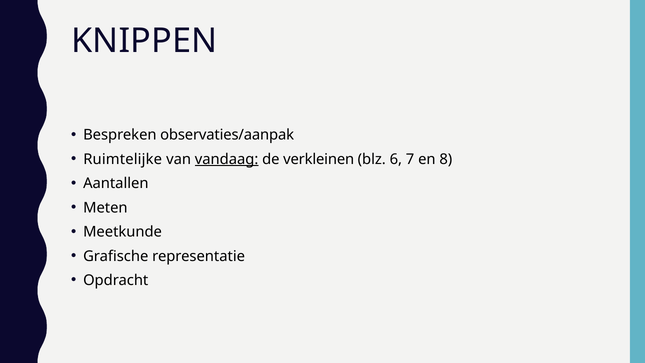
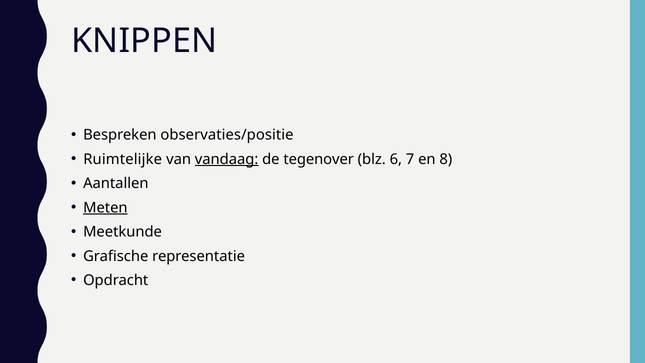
observaties/aanpak: observaties/aanpak -> observaties/positie (227, 135)
verkleinen: verkleinen -> tegenover (319, 159)
Meten underline: none -> present (105, 208)
